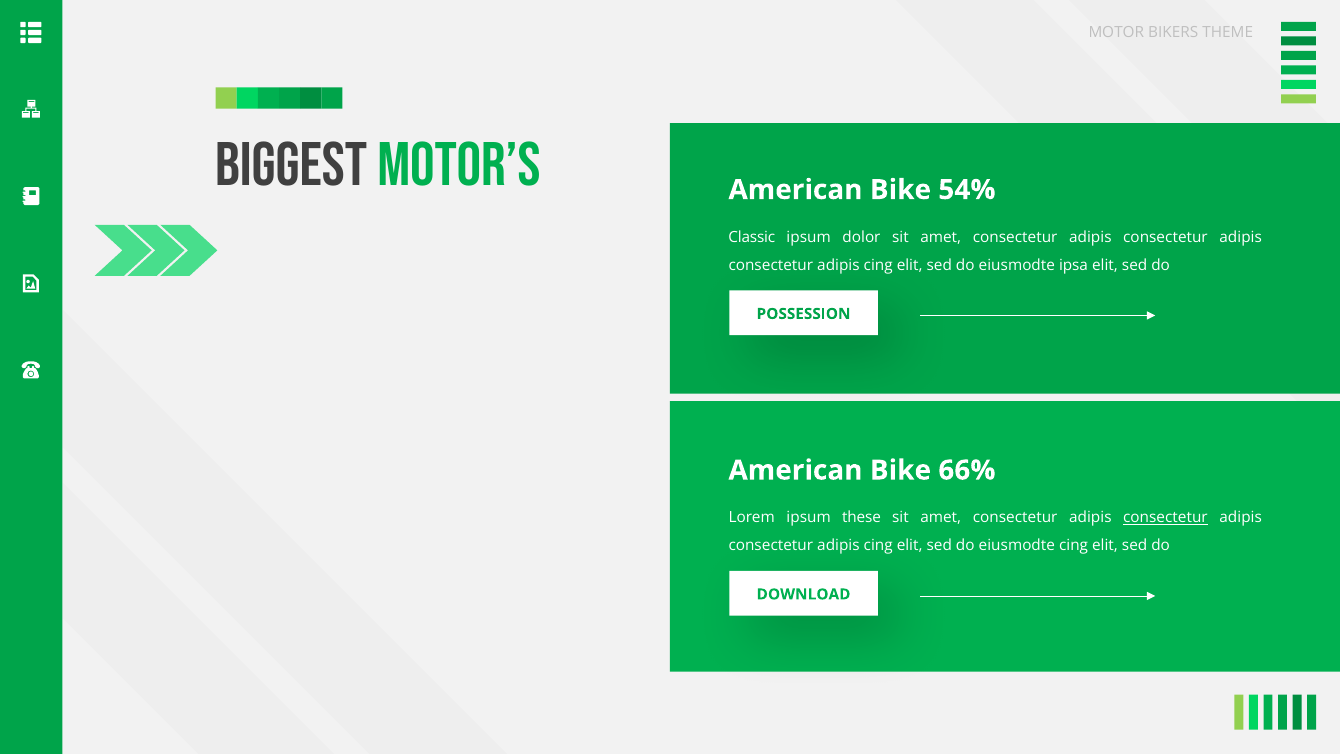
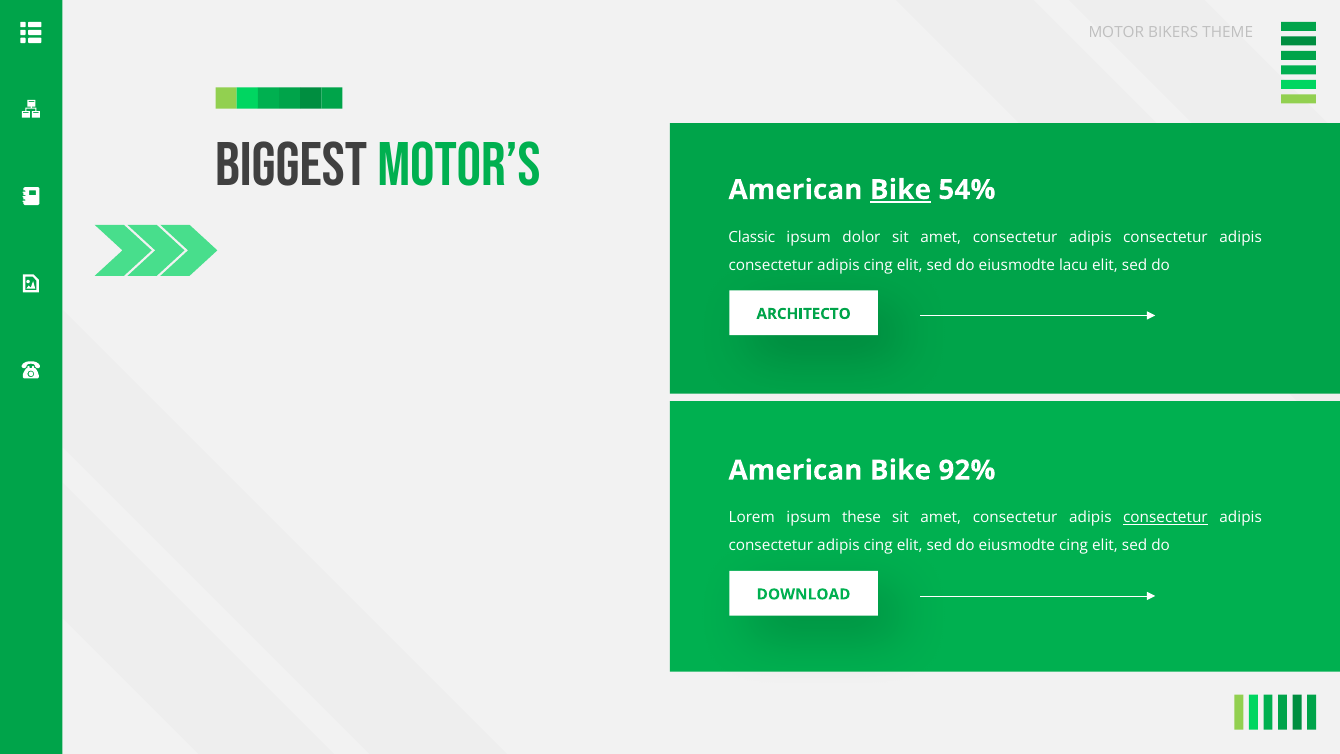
Bike underline: none -> present (900, 190)
ipsa: ipsa -> lacu (1074, 265)
POSSESSION: POSSESSION -> ARCHITECTO (804, 314)
66%: 66% -> 92% (967, 470)
